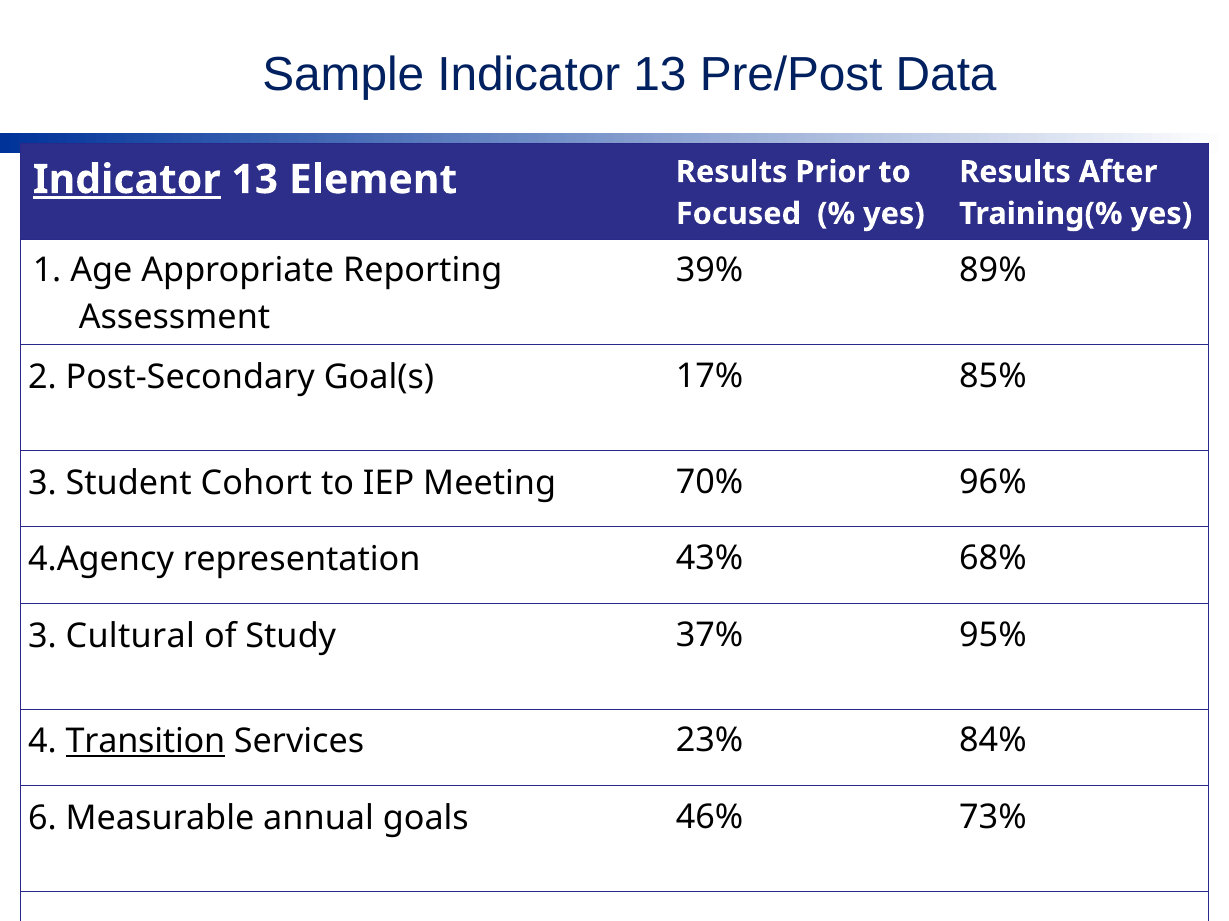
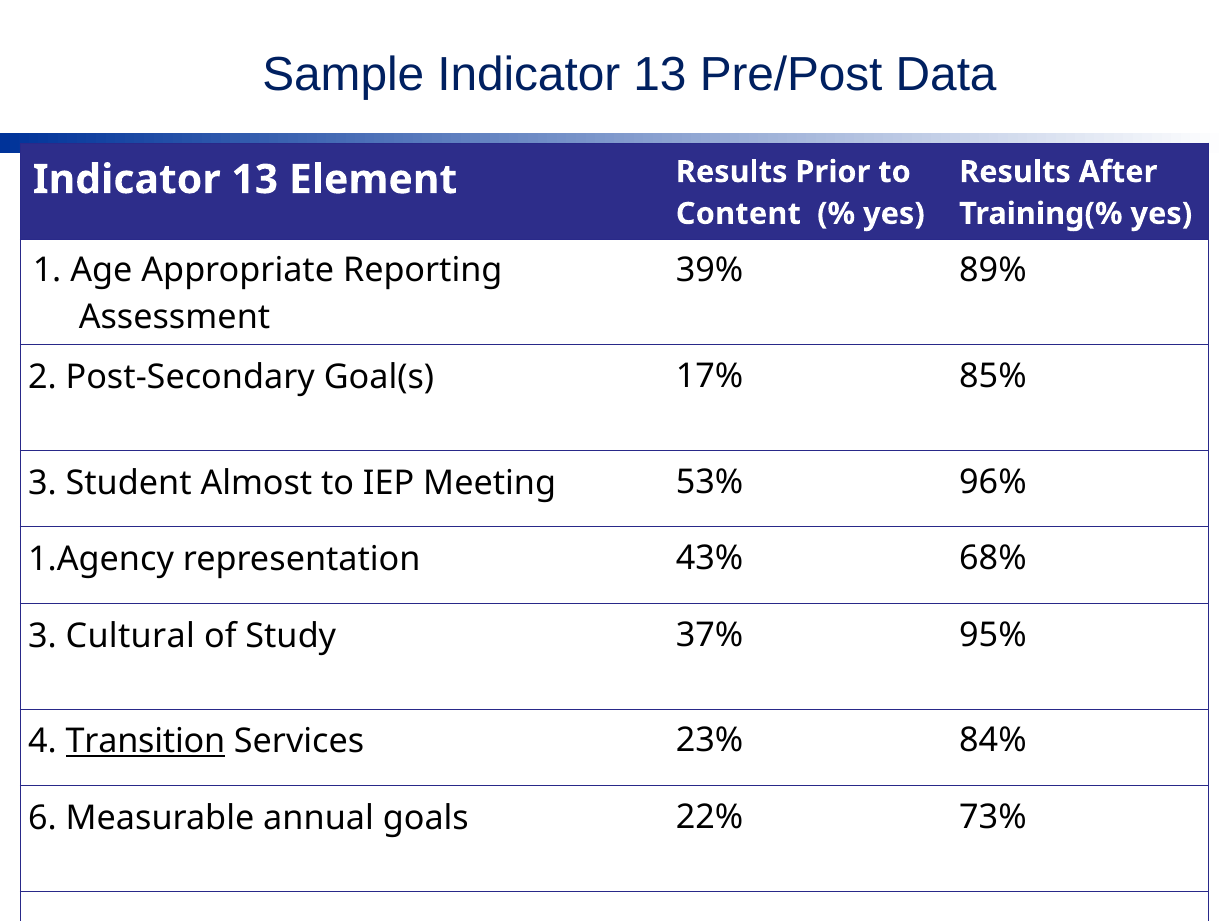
Indicator underline: present -> none (127, 180)
Focused: Focused -> Content (738, 214)
Cohort: Cohort -> Almost (256, 483)
70%: 70% -> 53% (710, 482)
4.Agency: 4.Agency -> 1.Agency (101, 560)
46%: 46% -> 22% (710, 818)
